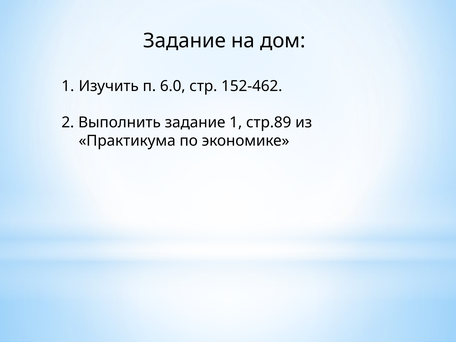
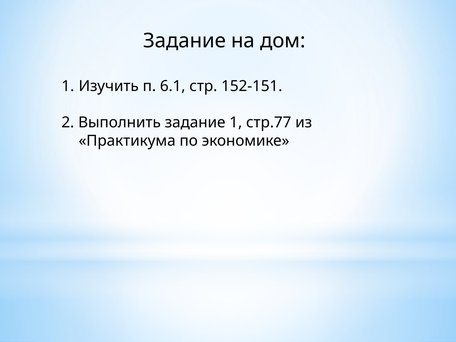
6.0: 6.0 -> 6.1 (173, 86)
152-462: 152-462 -> 152-151 (252, 86)
стр.89: стр.89 -> стр.77 (269, 122)
